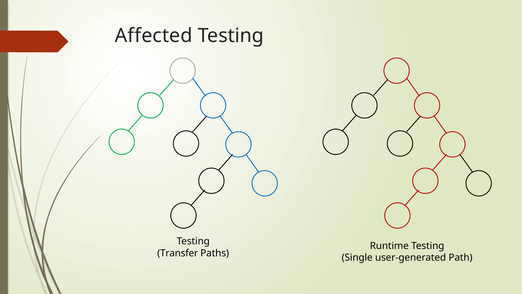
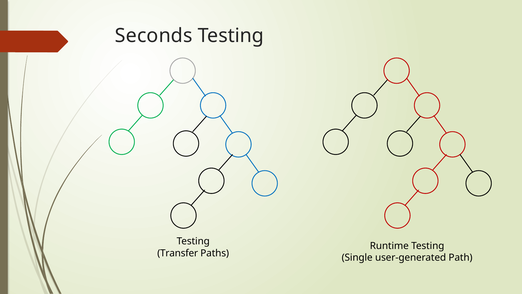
Affected: Affected -> Seconds (154, 36)
